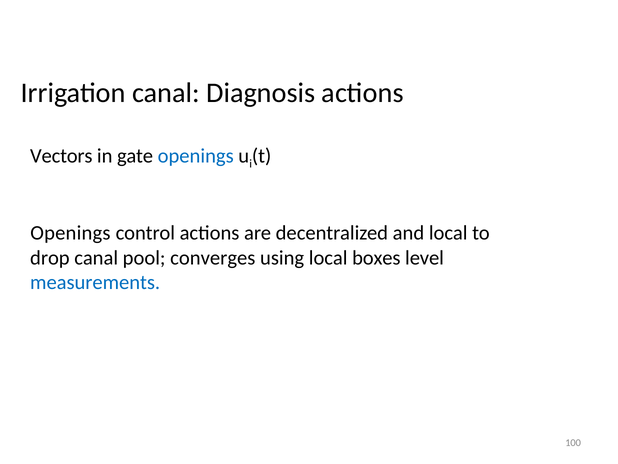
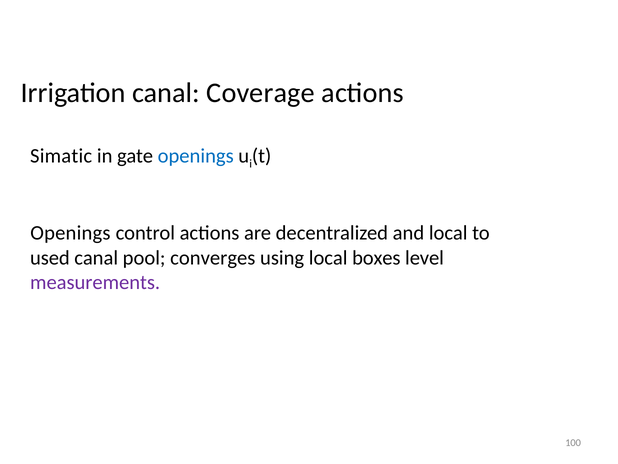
Diagnosis: Diagnosis -> Coverage (261, 93)
Vectors: Vectors -> Simatic (61, 156)
drop: drop -> used (50, 258)
measurements colour: blue -> purple (95, 282)
